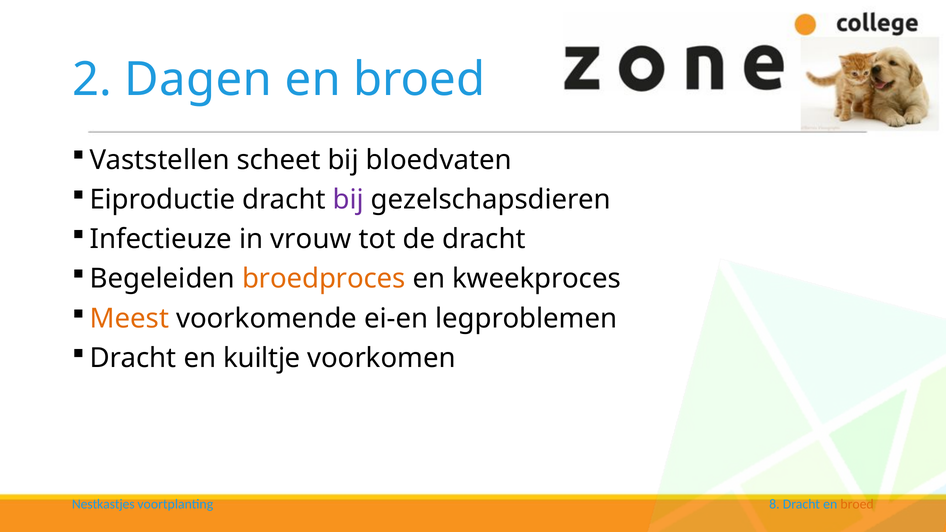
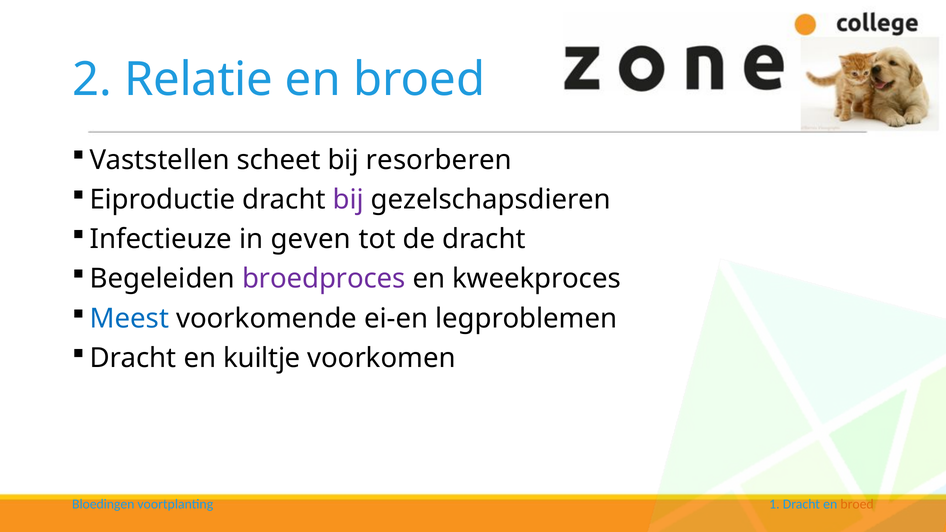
Dagen: Dagen -> Relatie (199, 79)
bloedvaten: bloedvaten -> resorberen (439, 160)
vrouw: vrouw -> geven (311, 239)
broedproces colour: orange -> purple (324, 279)
Meest colour: orange -> blue (129, 319)
Nestkastjes: Nestkastjes -> Bloedingen (103, 504)
8: 8 -> 1 (774, 504)
